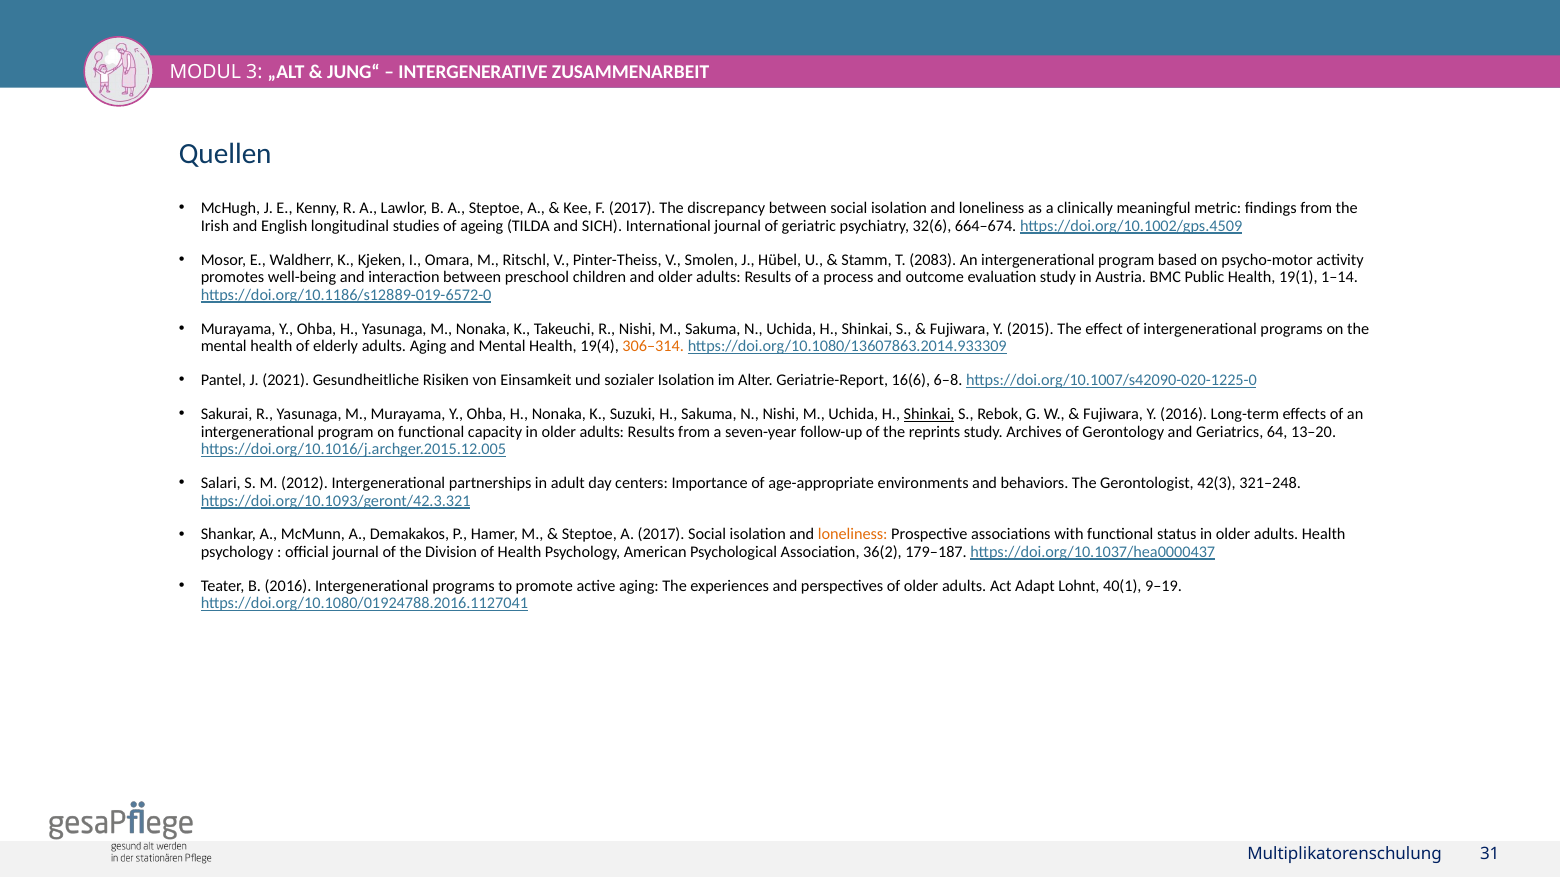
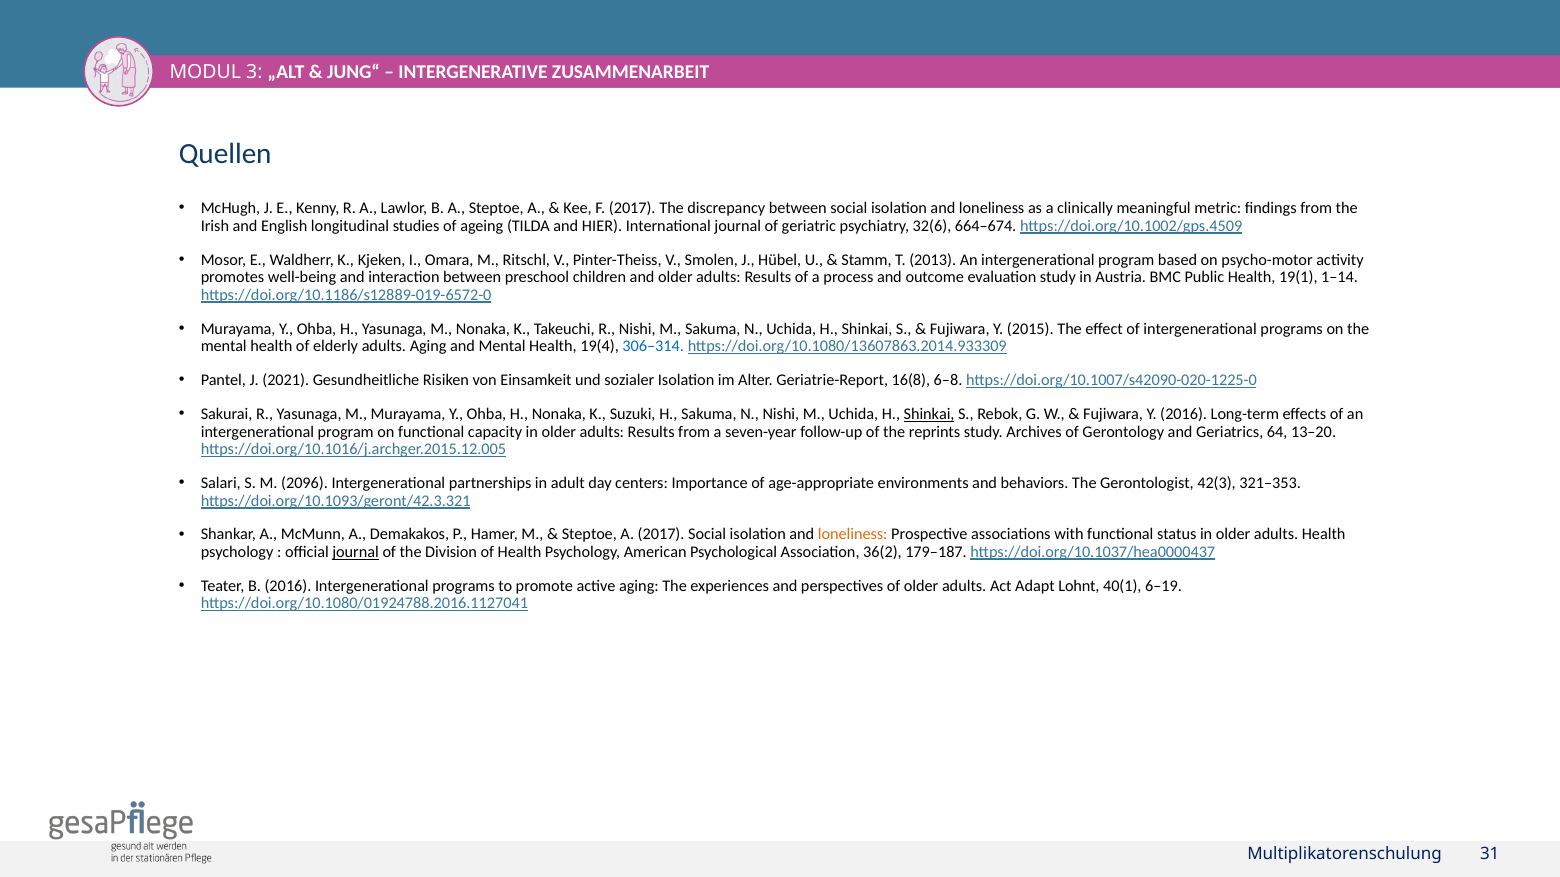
SICH: SICH -> HIER (602, 226)
2083: 2083 -> 2013 (933, 260)
306–314 colour: orange -> blue (653, 347)
16(6: 16(6 -> 16(8 (911, 380)
2012: 2012 -> 2096 (305, 483)
321–248: 321–248 -> 321–353 (1270, 483)
journal underline: none -> present (356, 552)
9–19: 9–19 -> 6–19 (1164, 586)
